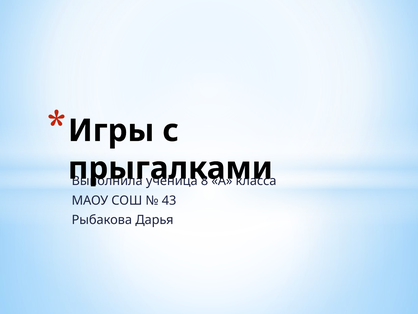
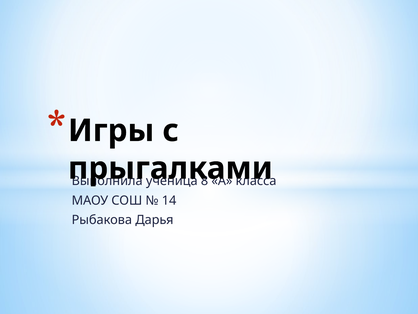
43: 43 -> 14 (169, 200)
